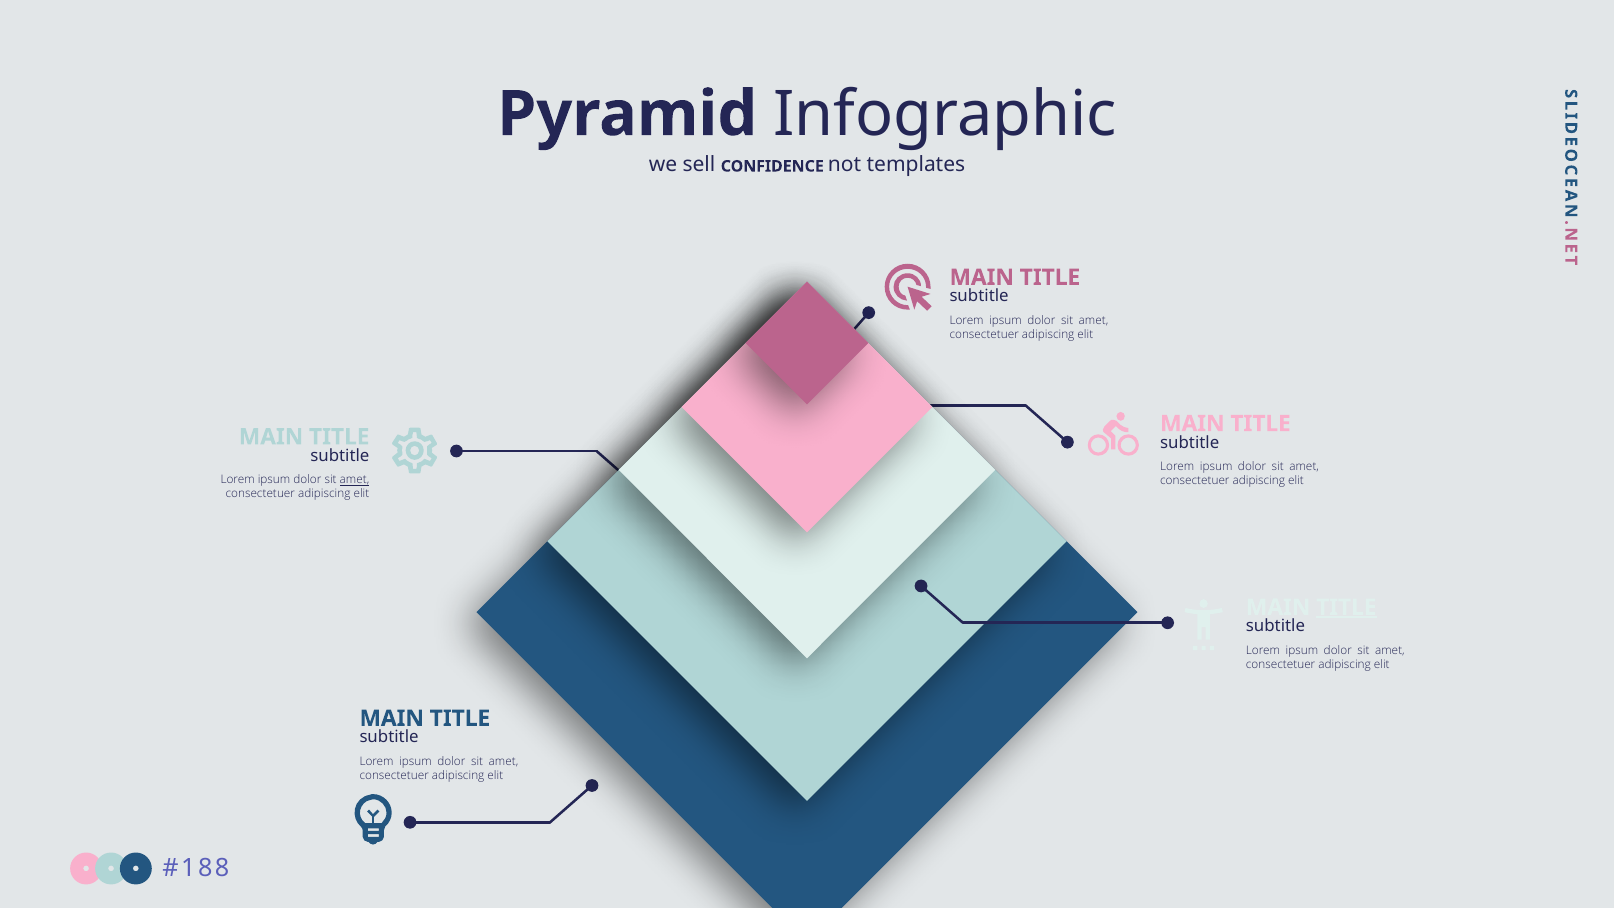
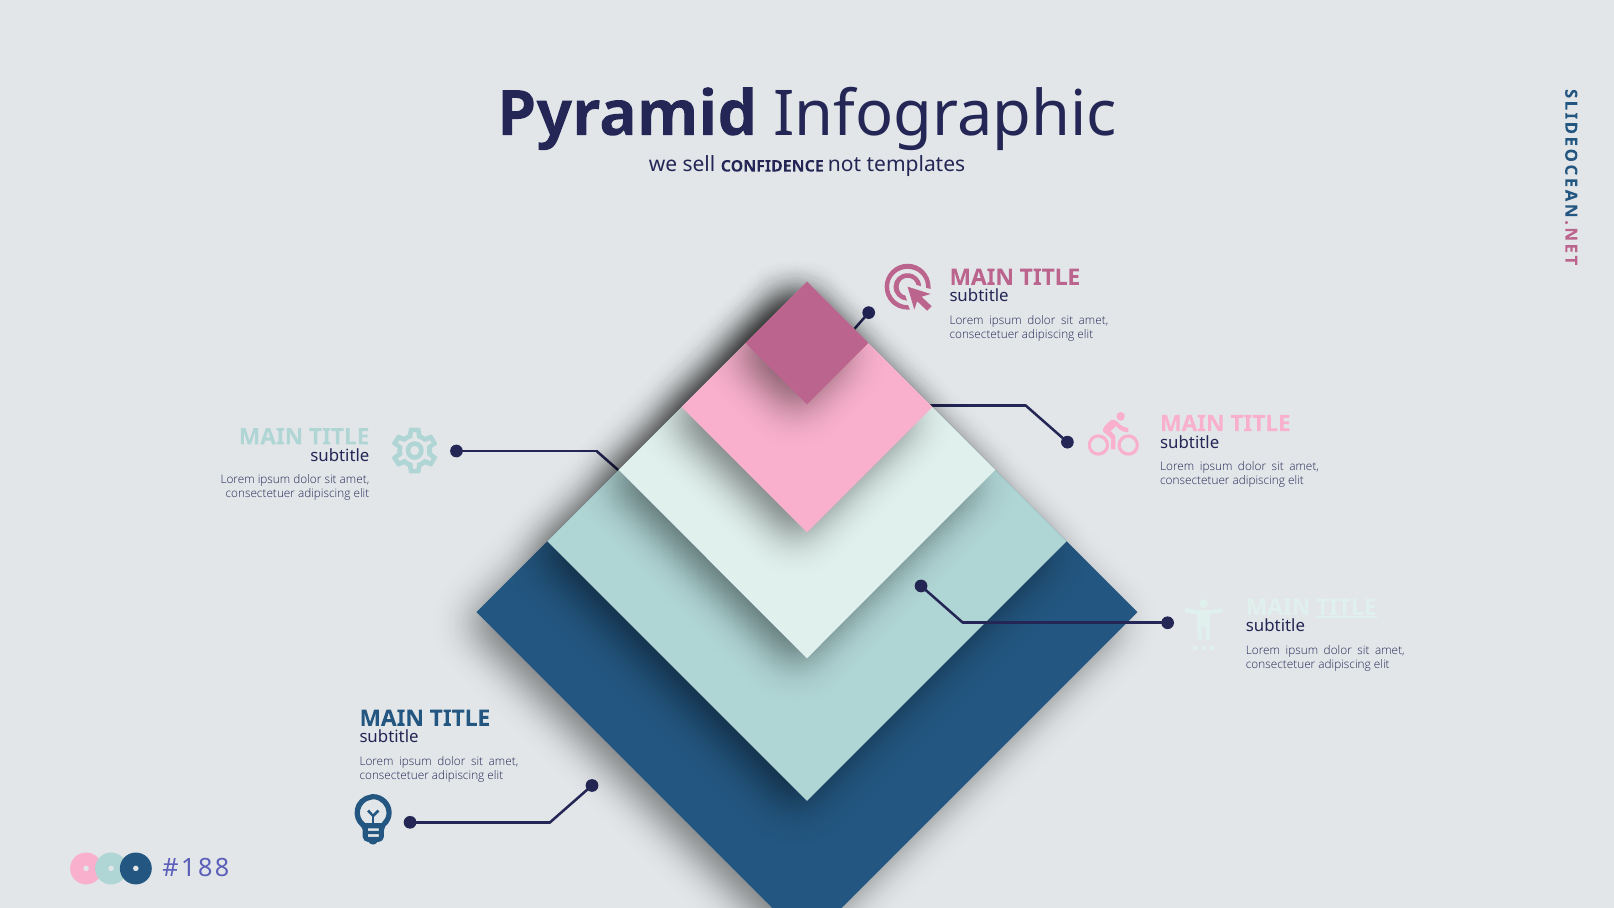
amet underline: present -> none (354, 480)
